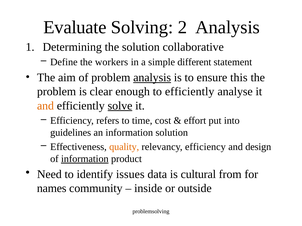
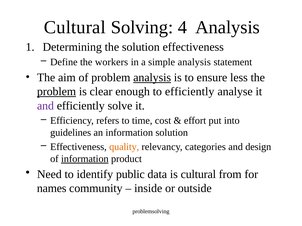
Evaluate: Evaluate -> Cultural (75, 27)
2: 2 -> 4 (183, 27)
solution collaborative: collaborative -> effectiveness (193, 47)
simple different: different -> analysis (194, 62)
this: this -> less (239, 78)
problem underline: none -> present (57, 92)
and colour: orange -> purple (45, 106)
solve underline: present -> none (120, 106)
relevancy efficiency: efficiency -> categories (205, 147)
issues: issues -> public (130, 175)
